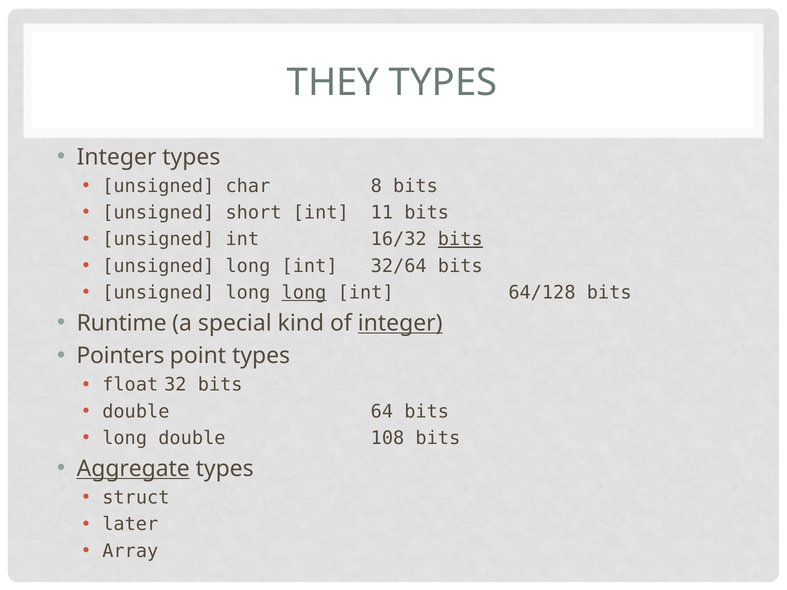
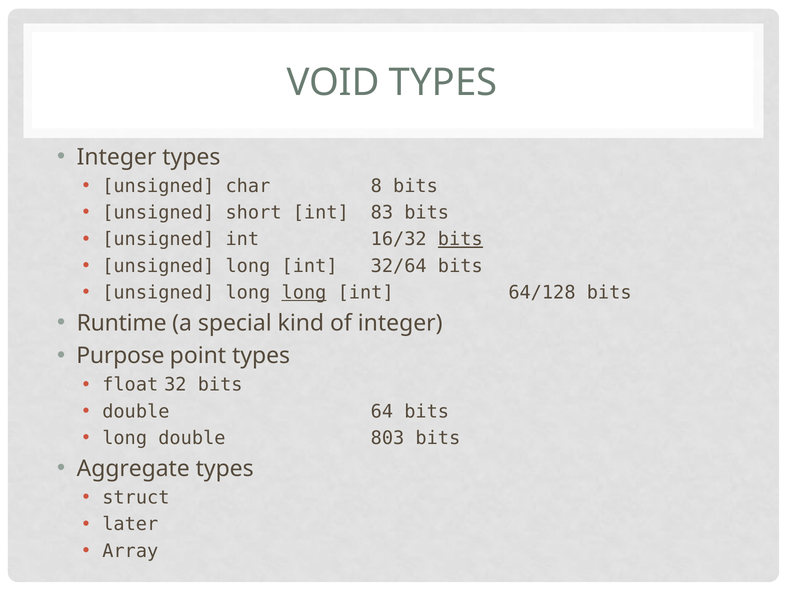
THEY: THEY -> VOID (333, 83)
11: 11 -> 83 (382, 213)
integer underline: present -> none (400, 323)
Pointers: Pointers -> Purpose (120, 356)
108: 108 -> 803 (387, 438)
Aggregate underline: present -> none (133, 469)
